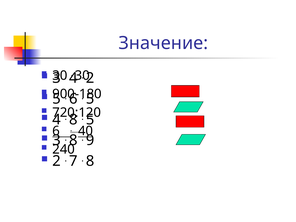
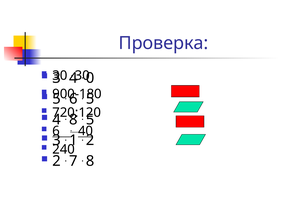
Значение: Значение -> Проверка (163, 43)
2: 2 -> 0 (90, 78)
8: 8 -> 1 (73, 140)
9: 9 -> 2 (90, 140)
